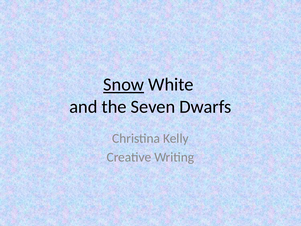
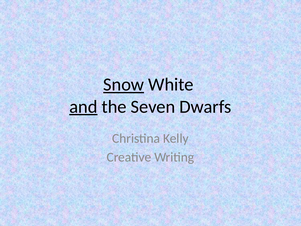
and underline: none -> present (83, 107)
